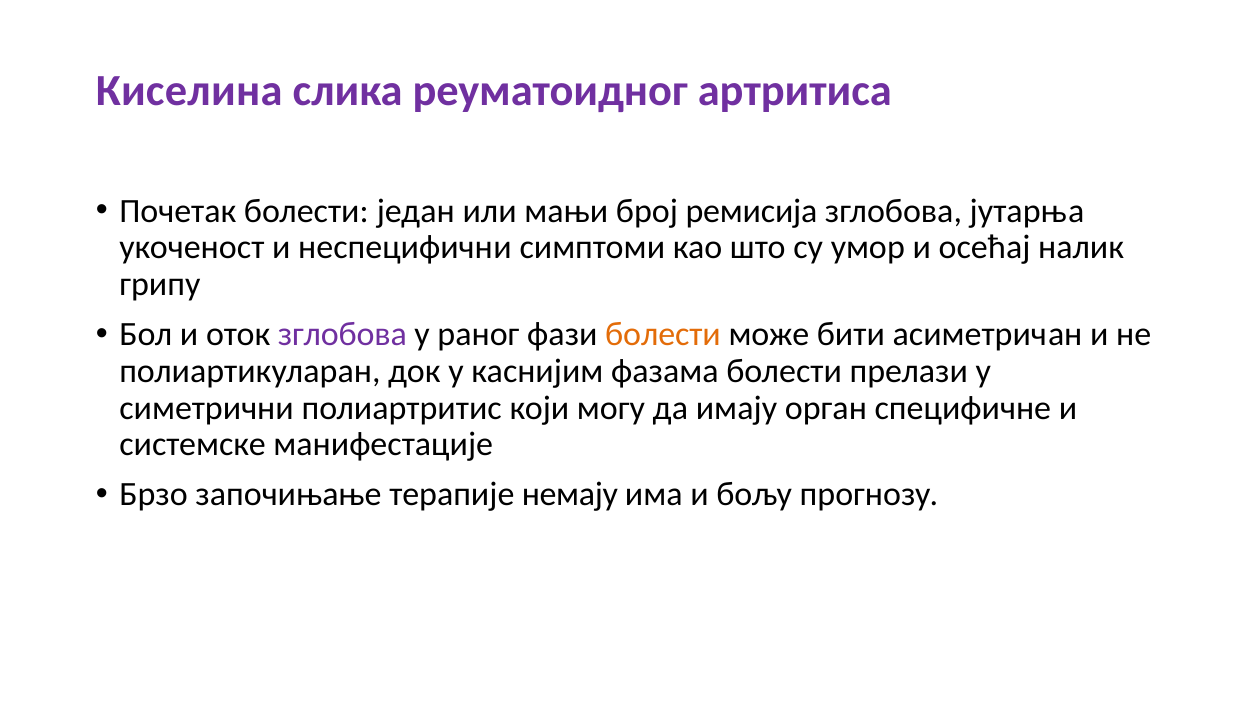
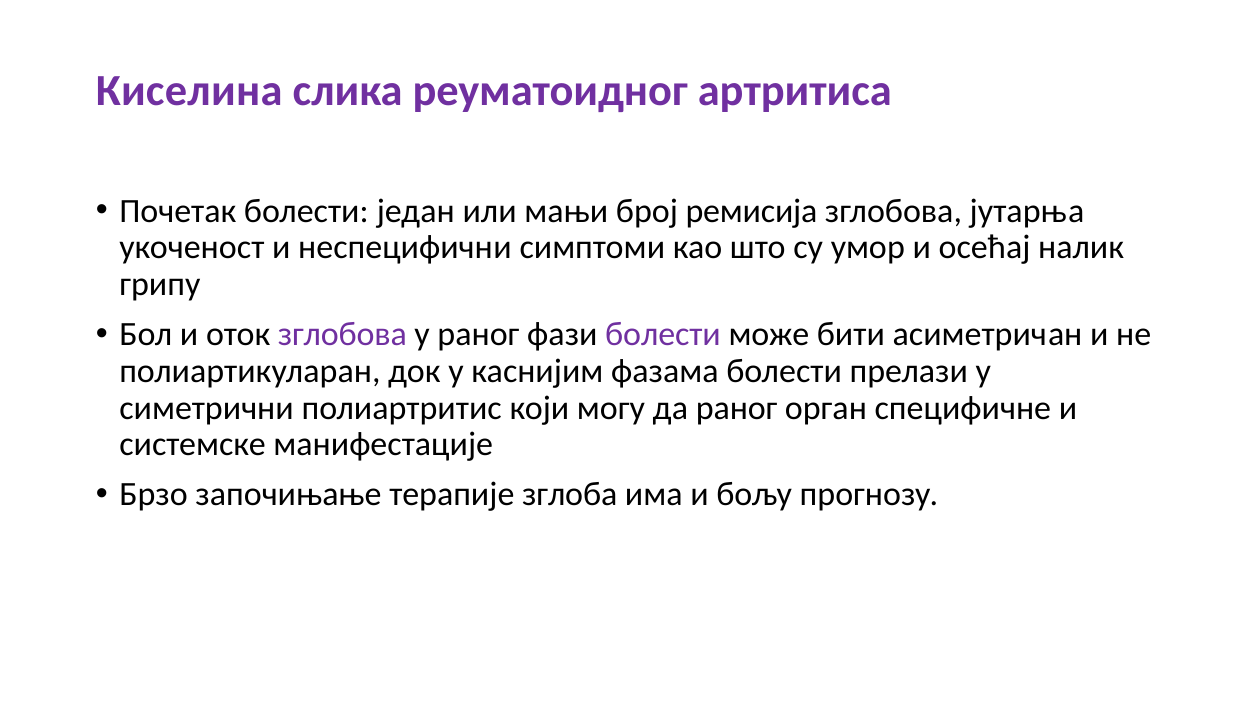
болести colour: orange -> purple (663, 335)
да имају: имају -> раног (737, 408)
немају: немају -> зглоба (570, 495)
